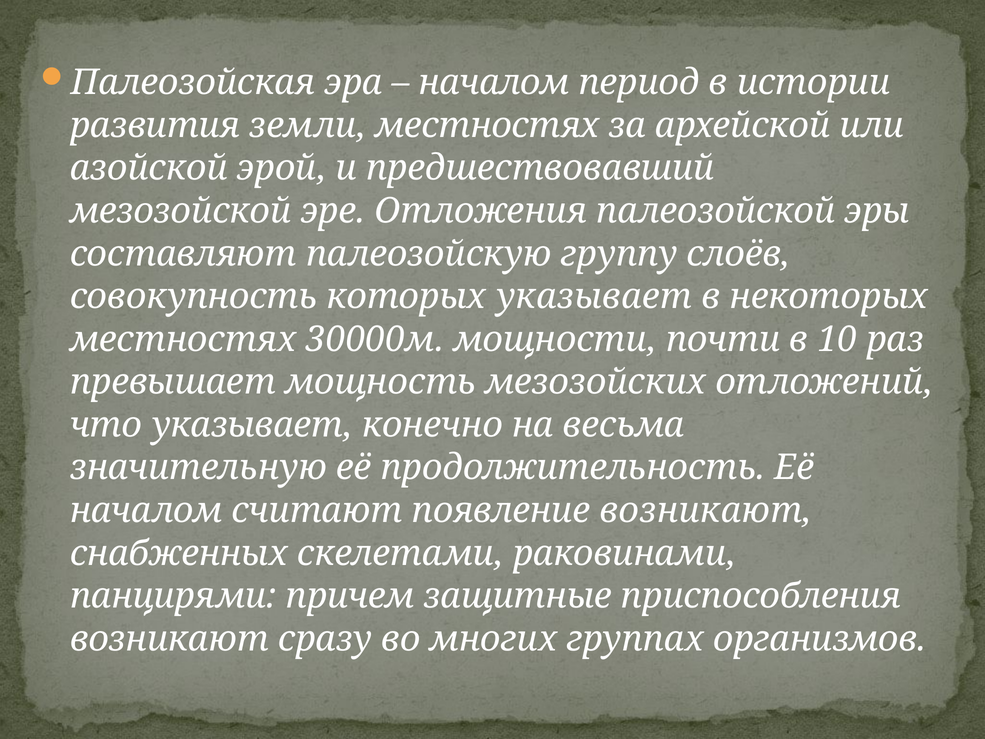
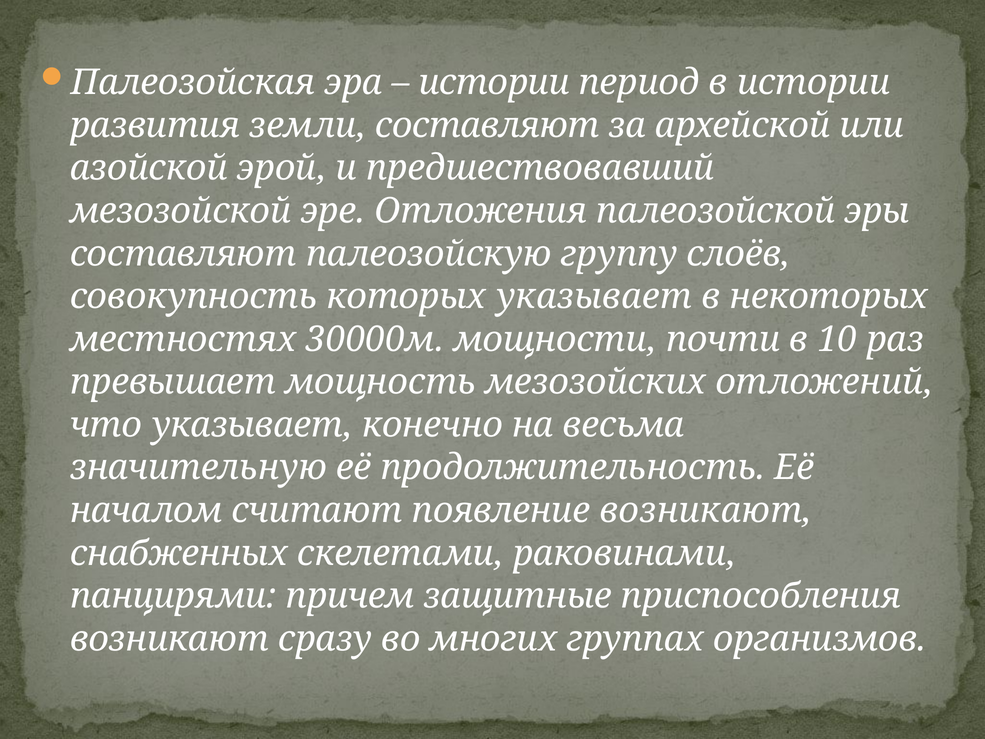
началом: началом -> истории (494, 83)
земли местностях: местностях -> составляют (488, 125)
